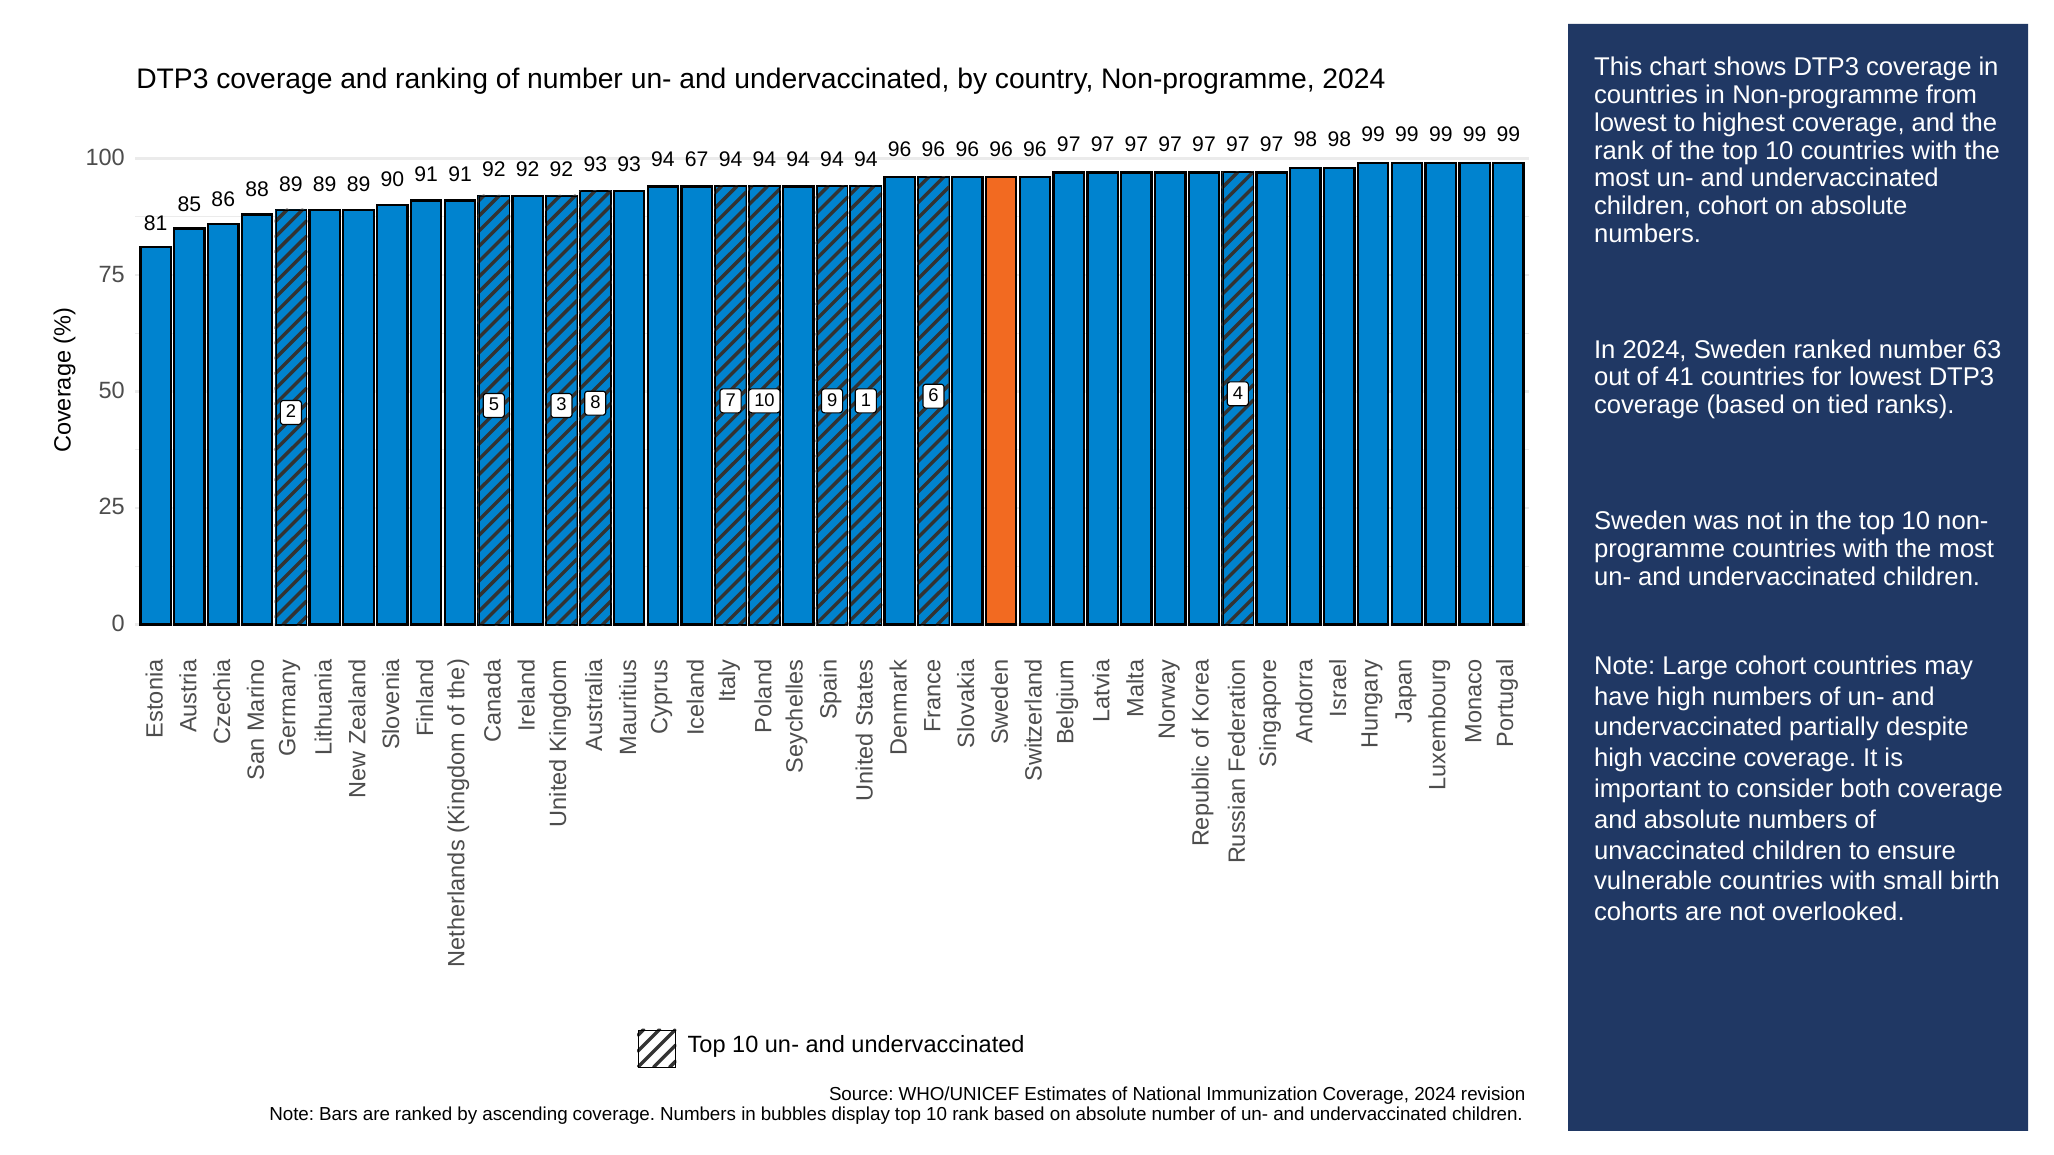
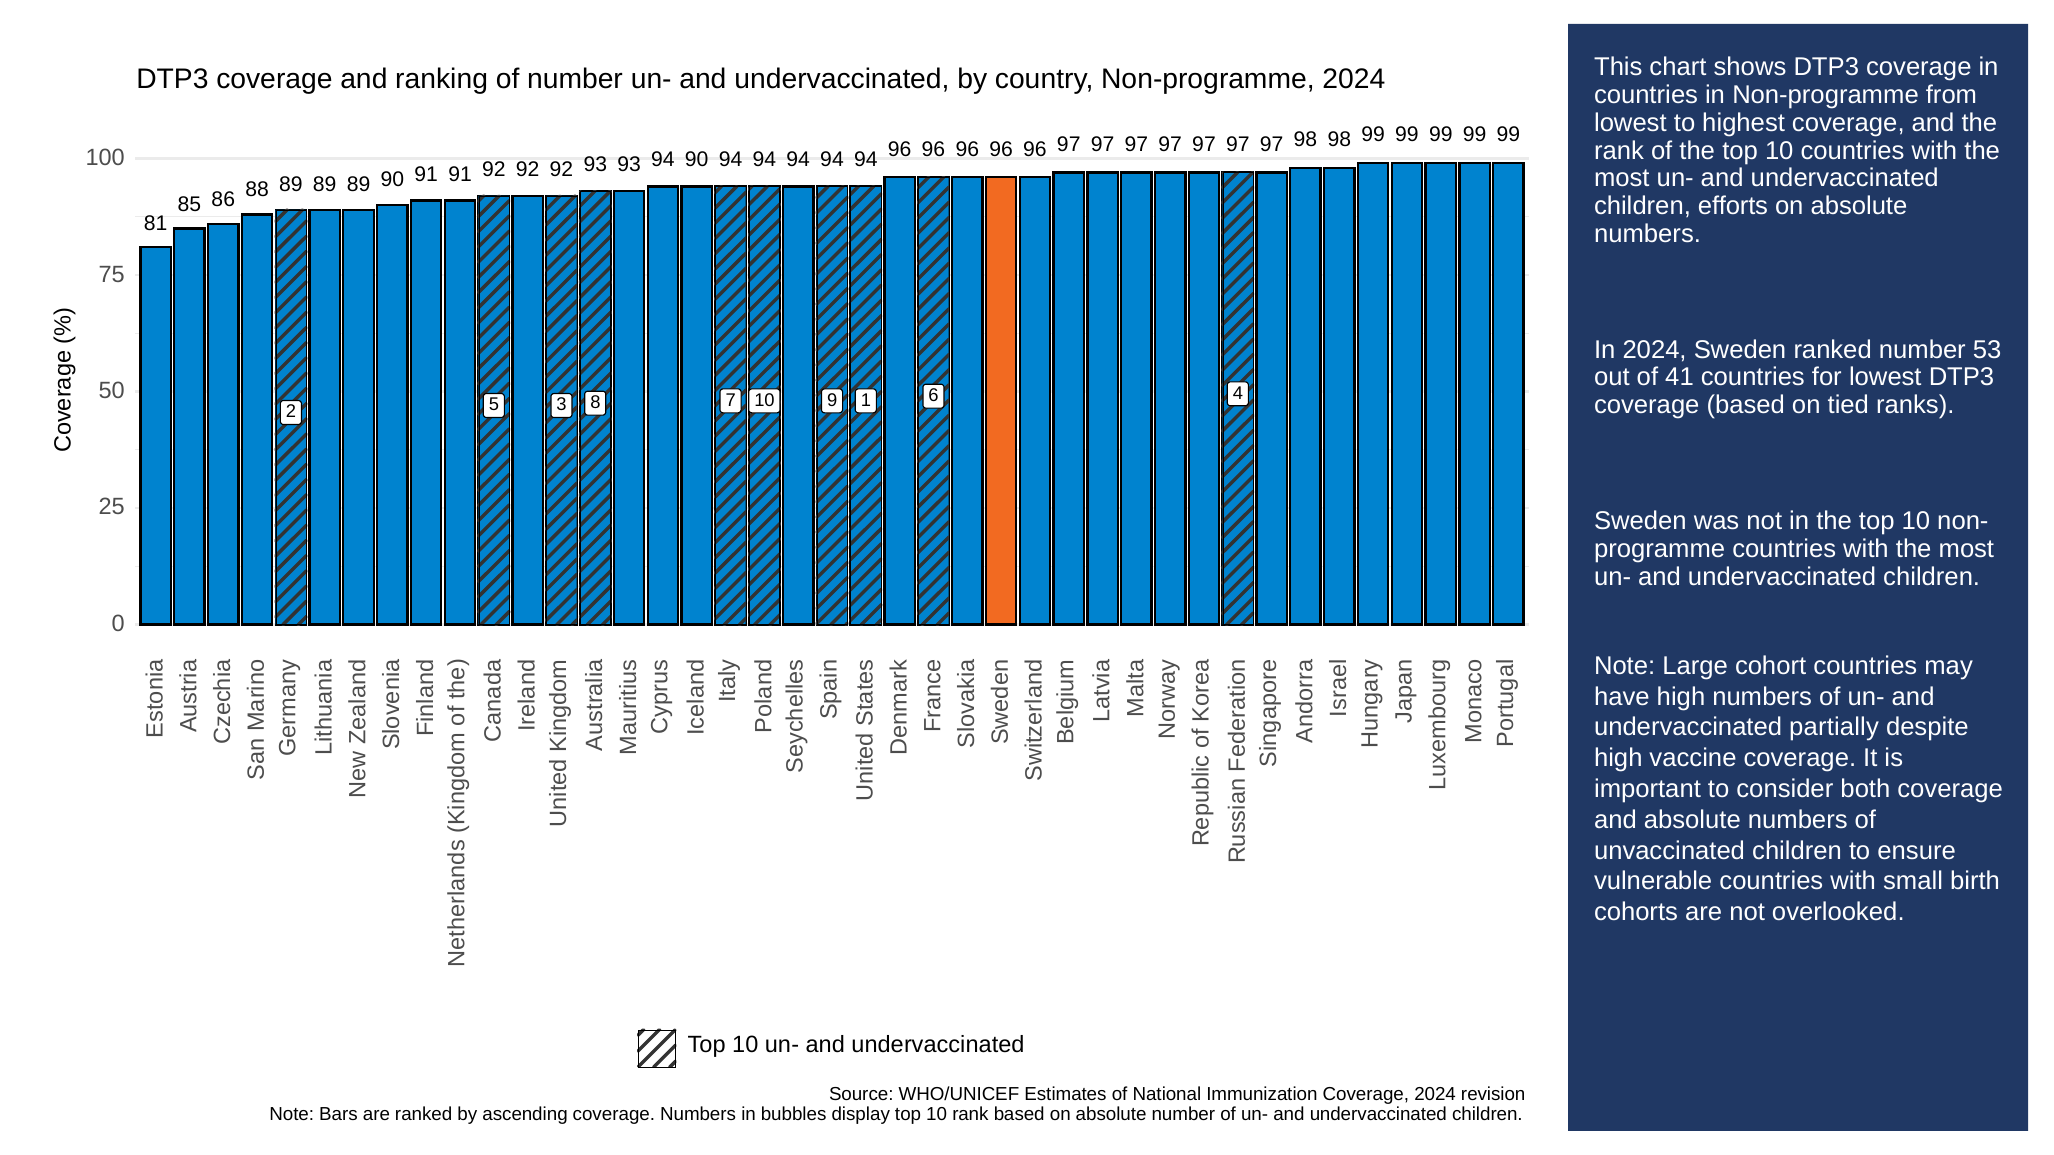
94 67: 67 -> 90 (697, 160)
children cohort: cohort -> efforts (1733, 206)
63: 63 -> 53 (1987, 350)
